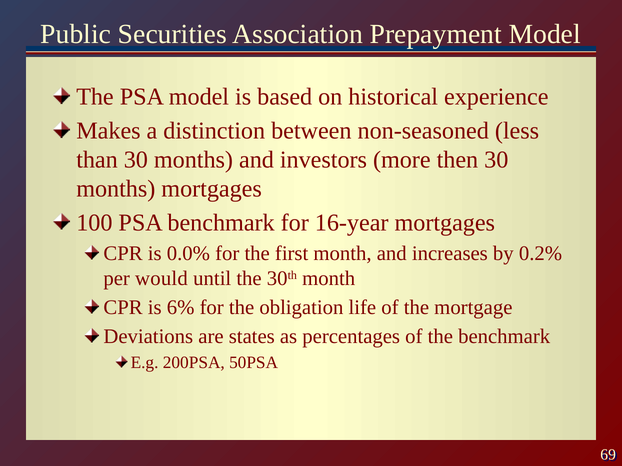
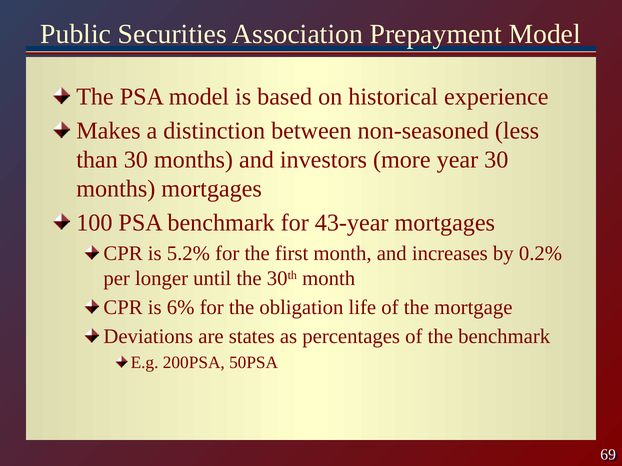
then: then -> year (457, 160)
16-year: 16-year -> 43-year (352, 223)
0.0%: 0.0% -> 5.2% (188, 254)
would: would -> longer (162, 279)
